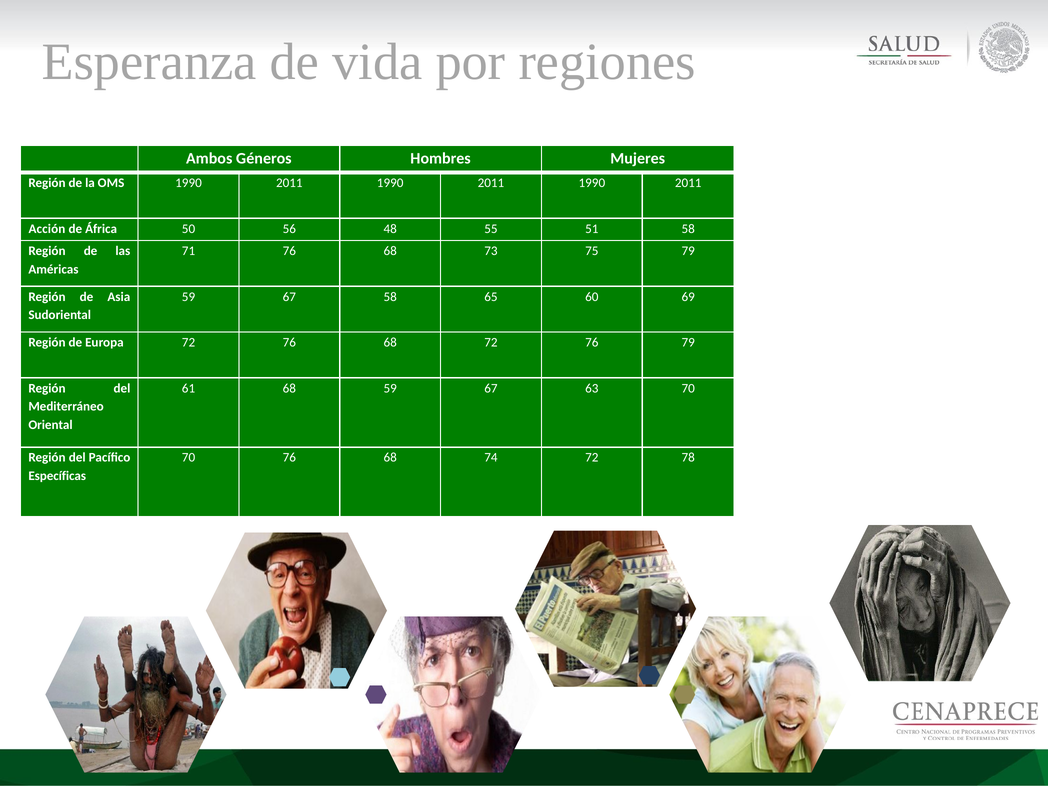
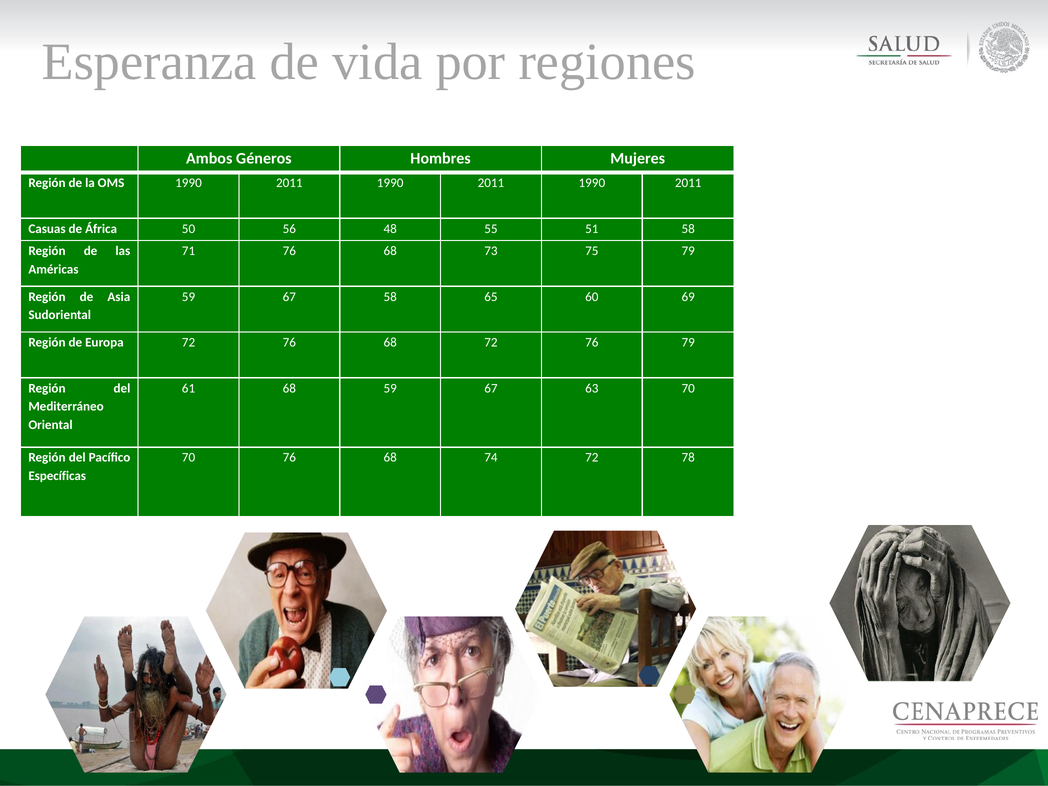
Acción: Acción -> Casuas (47, 229)
